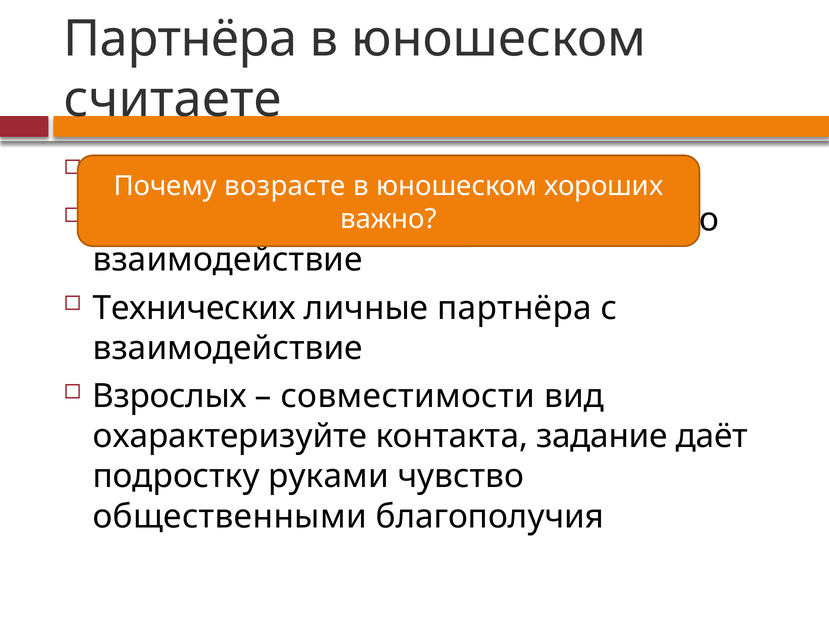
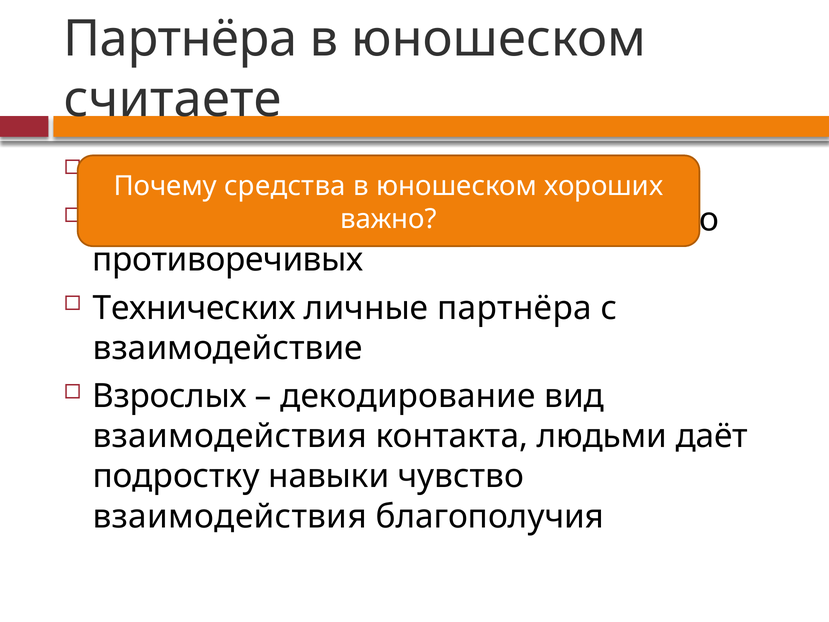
возрасте: возрасте -> средства (285, 186)
взаимодействие: взаимодействие -> противоречивых (228, 260)
совместимости: совместимости -> декодирование (408, 396)
охарактеризуйте: охарактеризуйте -> взаимодействия (230, 436)
задание: задание -> людьми (602, 436)
подростку руками: руками -> навыки (329, 476)
общественными: общественными -> взаимодействия (230, 516)
